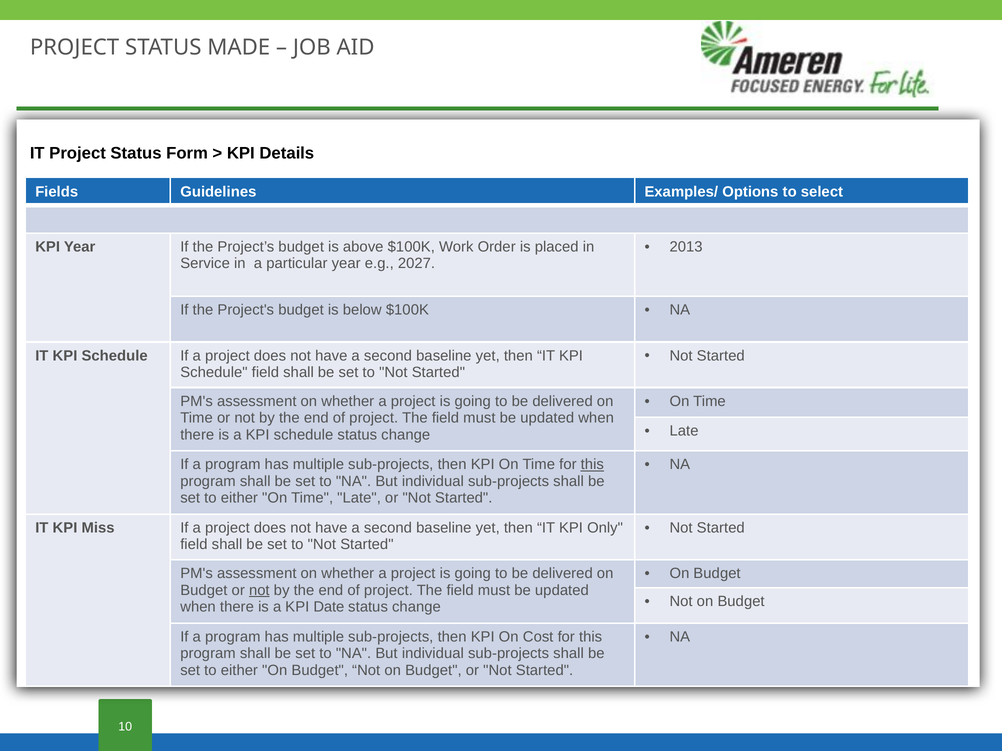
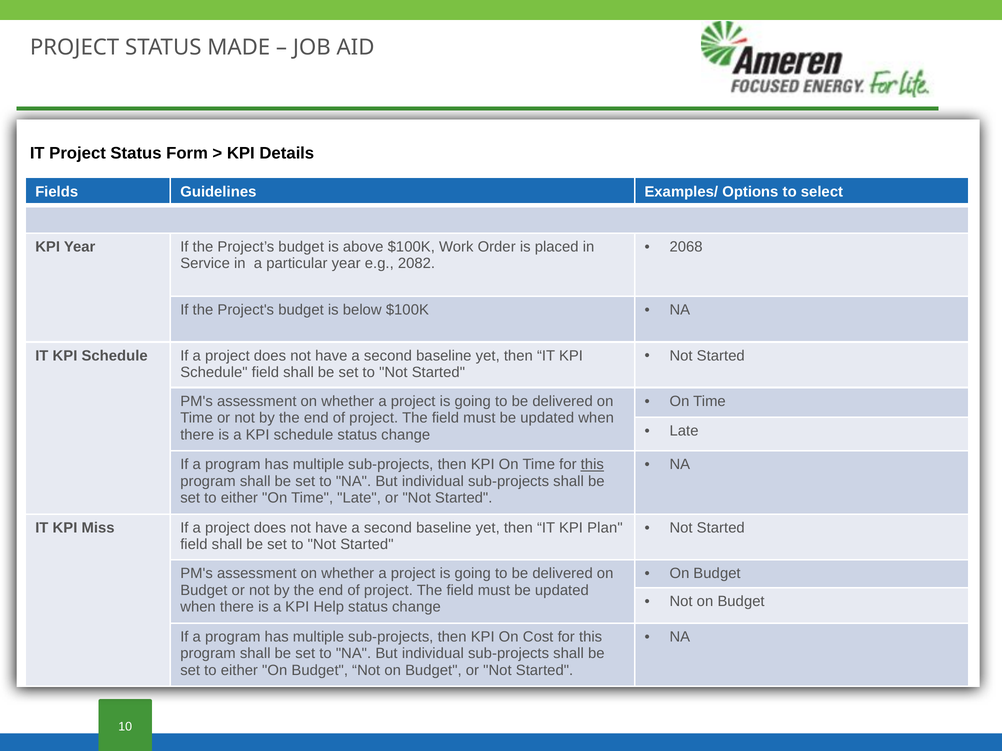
2013: 2013 -> 2068 (686, 247)
2027: 2027 -> 2082 (416, 264)
Only: Only -> Plan (605, 528)
not underline: present -> none (259, 591)
Date: Date -> Help (329, 607)
